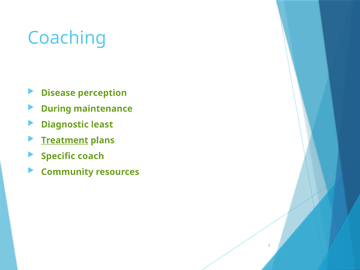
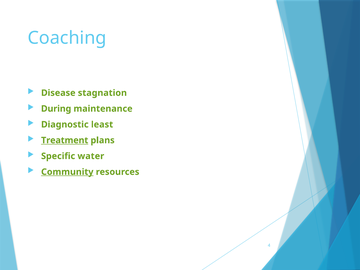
perception: perception -> stagnation (102, 93)
coach: coach -> water (91, 156)
Community underline: none -> present (67, 172)
